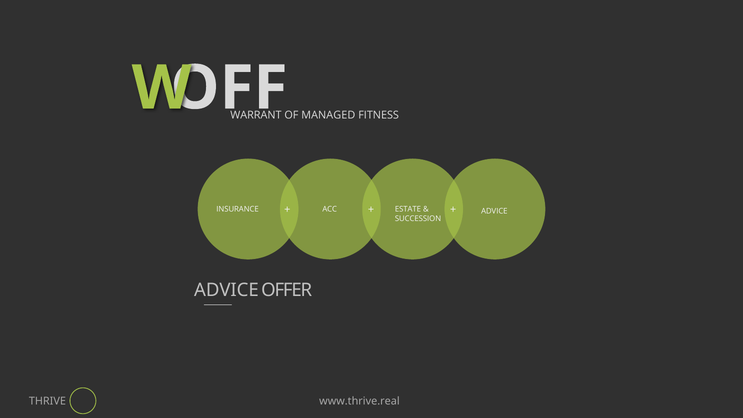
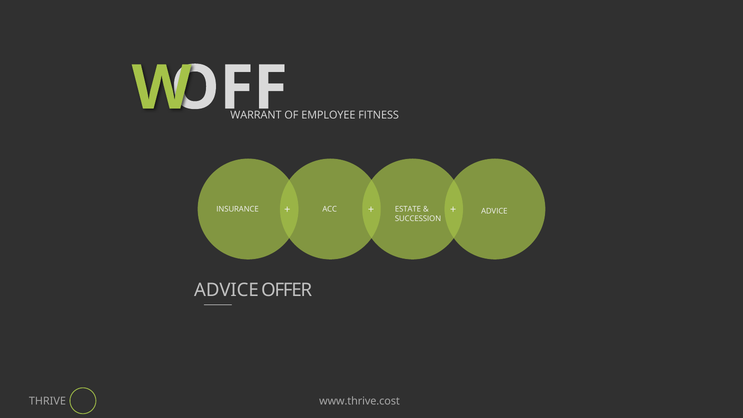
MANAGED: MANAGED -> EMPLOYEE (328, 115)
www.thrive.real: www.thrive.real -> www.thrive.cost (360, 401)
